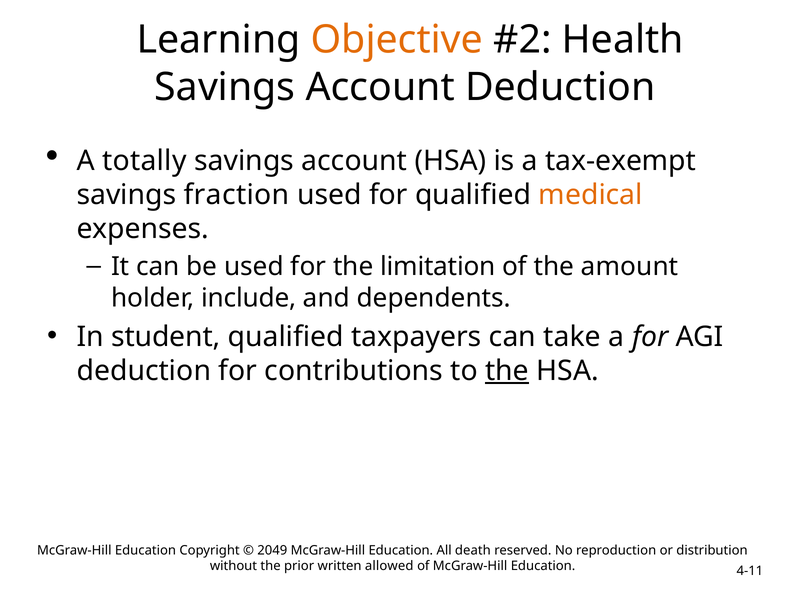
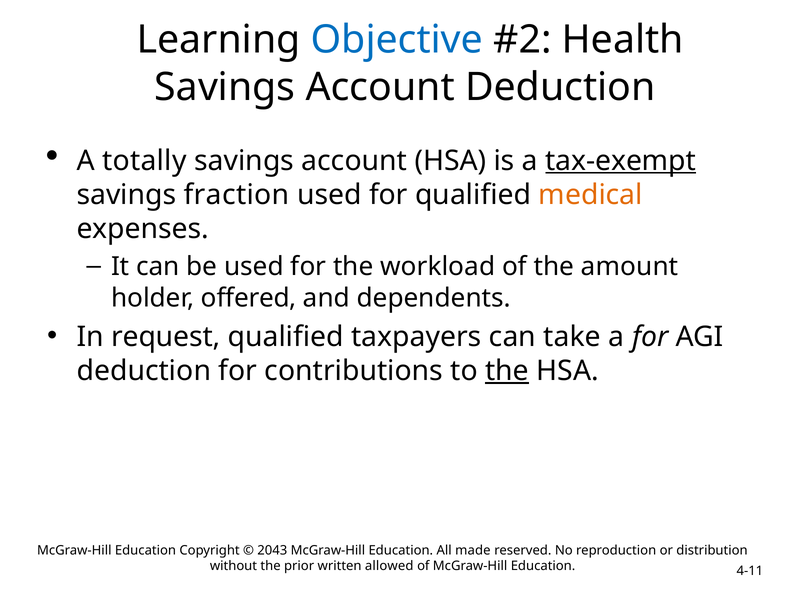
Objective colour: orange -> blue (397, 40)
tax-exempt underline: none -> present (621, 160)
limitation: limitation -> workload (438, 266)
include: include -> offered (249, 298)
student: student -> request (166, 336)
2049: 2049 -> 2043 (272, 550)
death: death -> made (473, 550)
